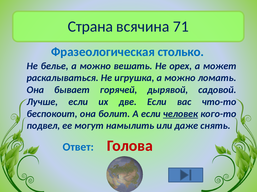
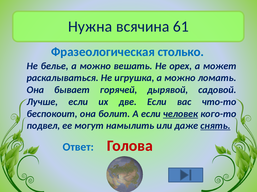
Страна: Страна -> Нужна (90, 27)
71: 71 -> 61 (181, 27)
снять underline: none -> present (215, 126)
